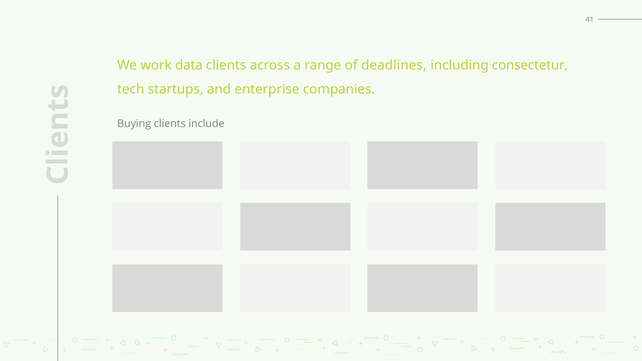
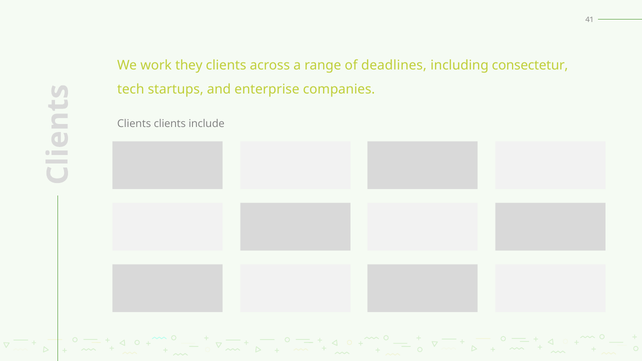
data: data -> they (189, 65)
Buying: Buying -> Clients (134, 124)
